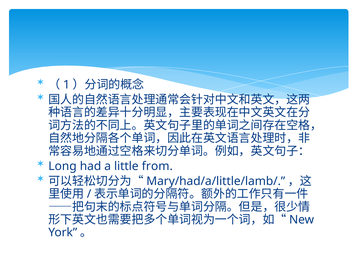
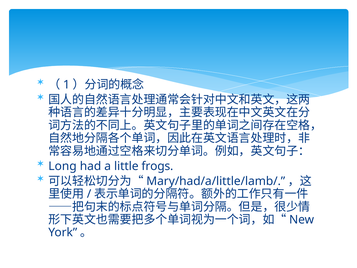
from: from -> frogs (157, 166)
